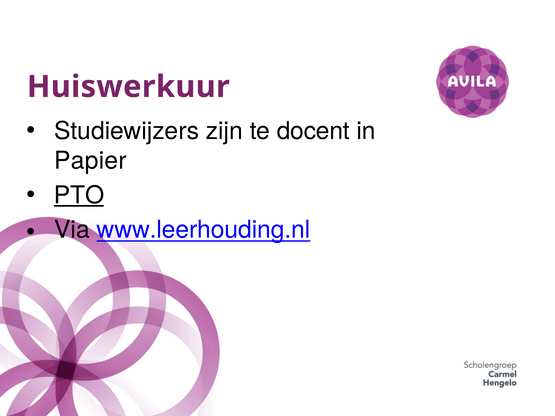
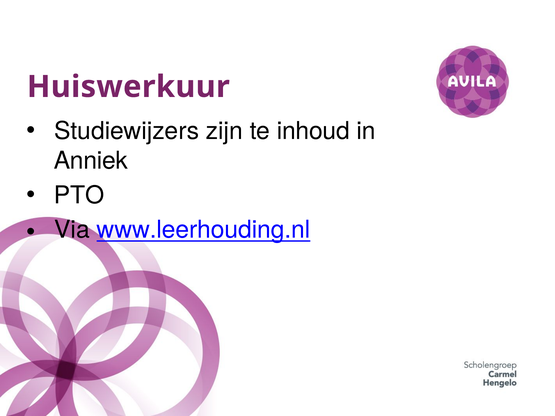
docent: docent -> inhoud (313, 131)
Papier: Papier -> Anniek (91, 161)
PTO underline: present -> none (79, 195)
